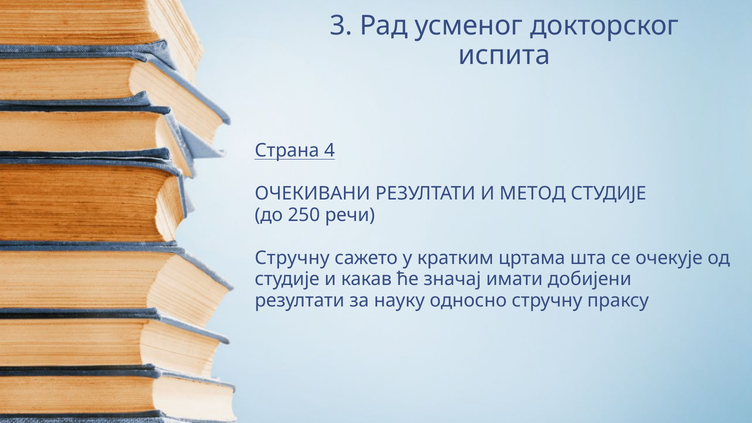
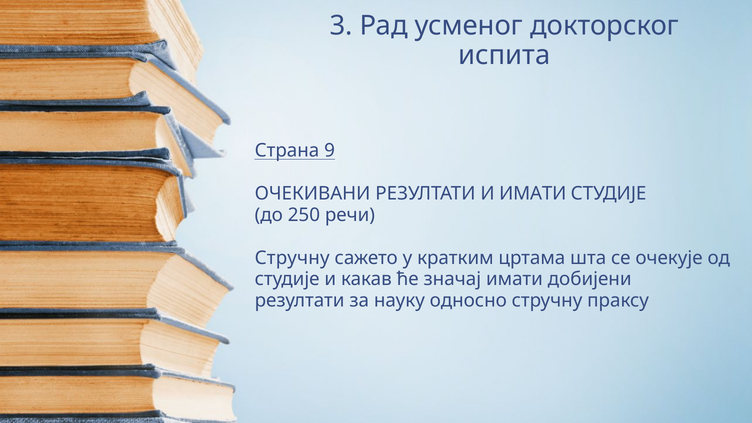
4: 4 -> 9 (330, 151)
И МЕТОД: МЕТОД -> ИМАТИ (533, 194)
